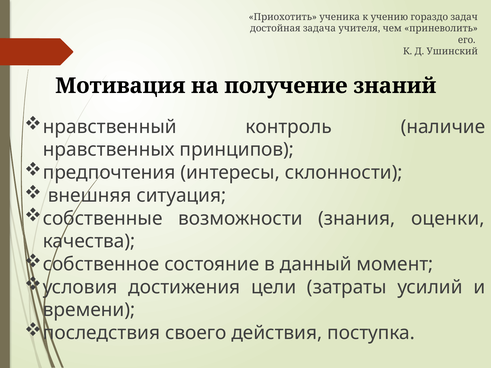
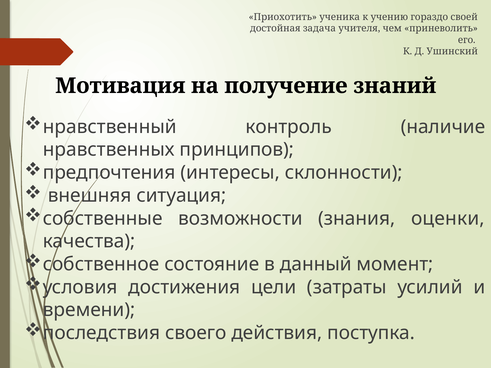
задач: задач -> своей (464, 17)
